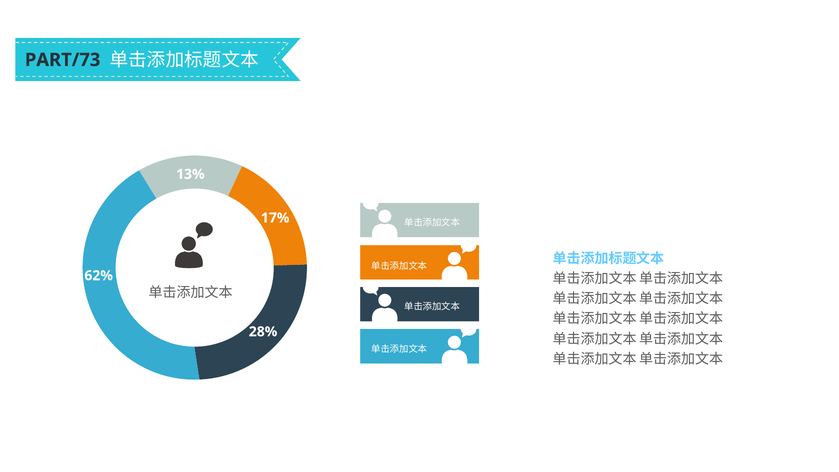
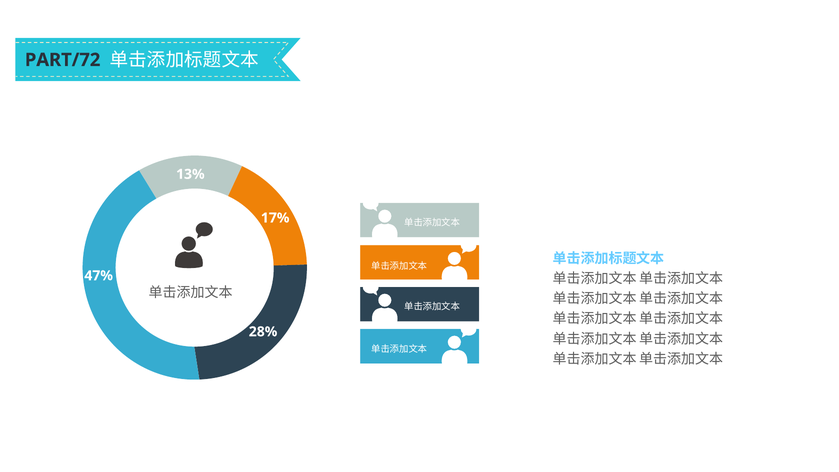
PART/73: PART/73 -> PART/72 (63, 60)
62%: 62% -> 47% (99, 276)
